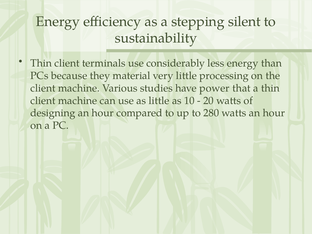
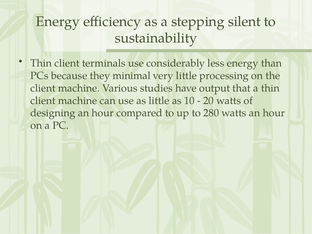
material: material -> minimal (132, 76)
power: power -> output (215, 88)
